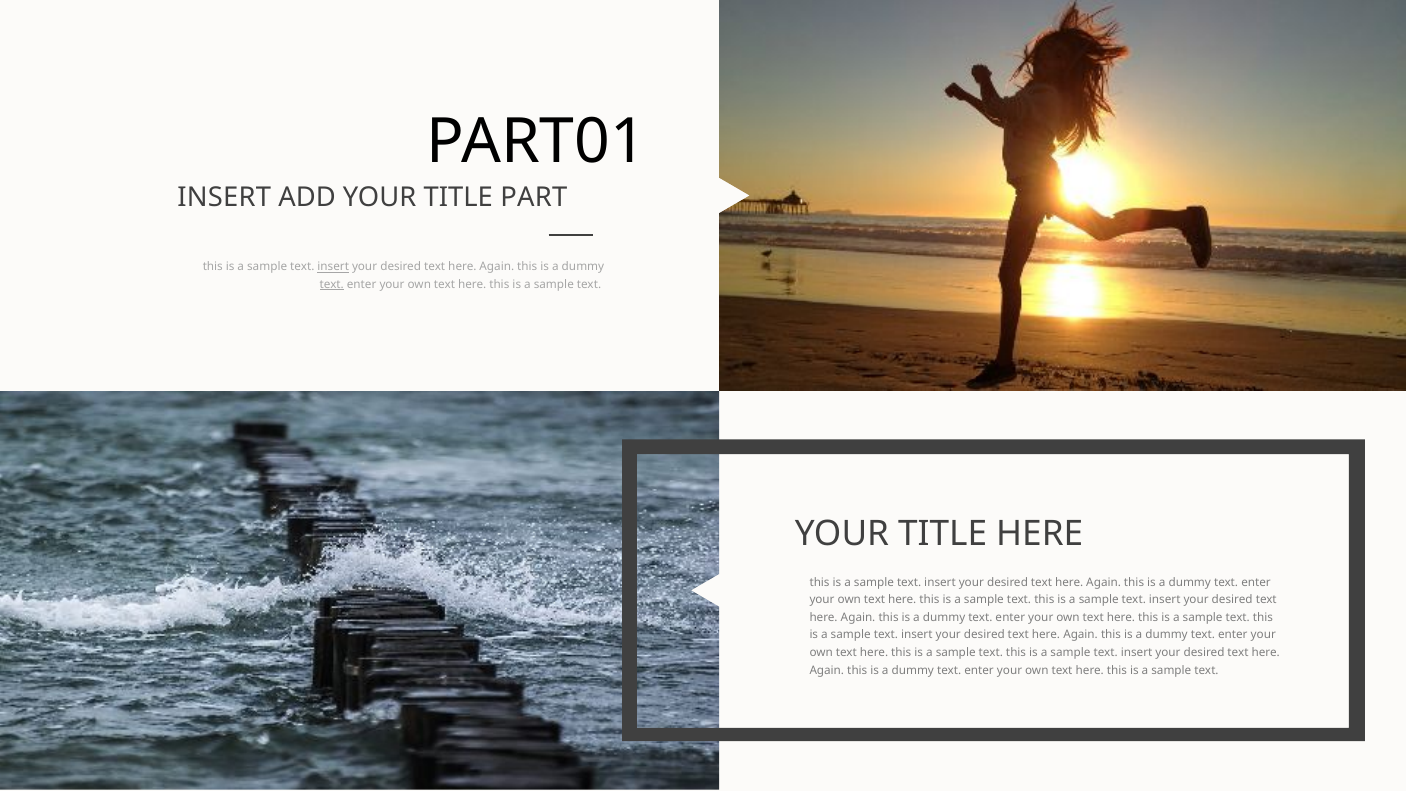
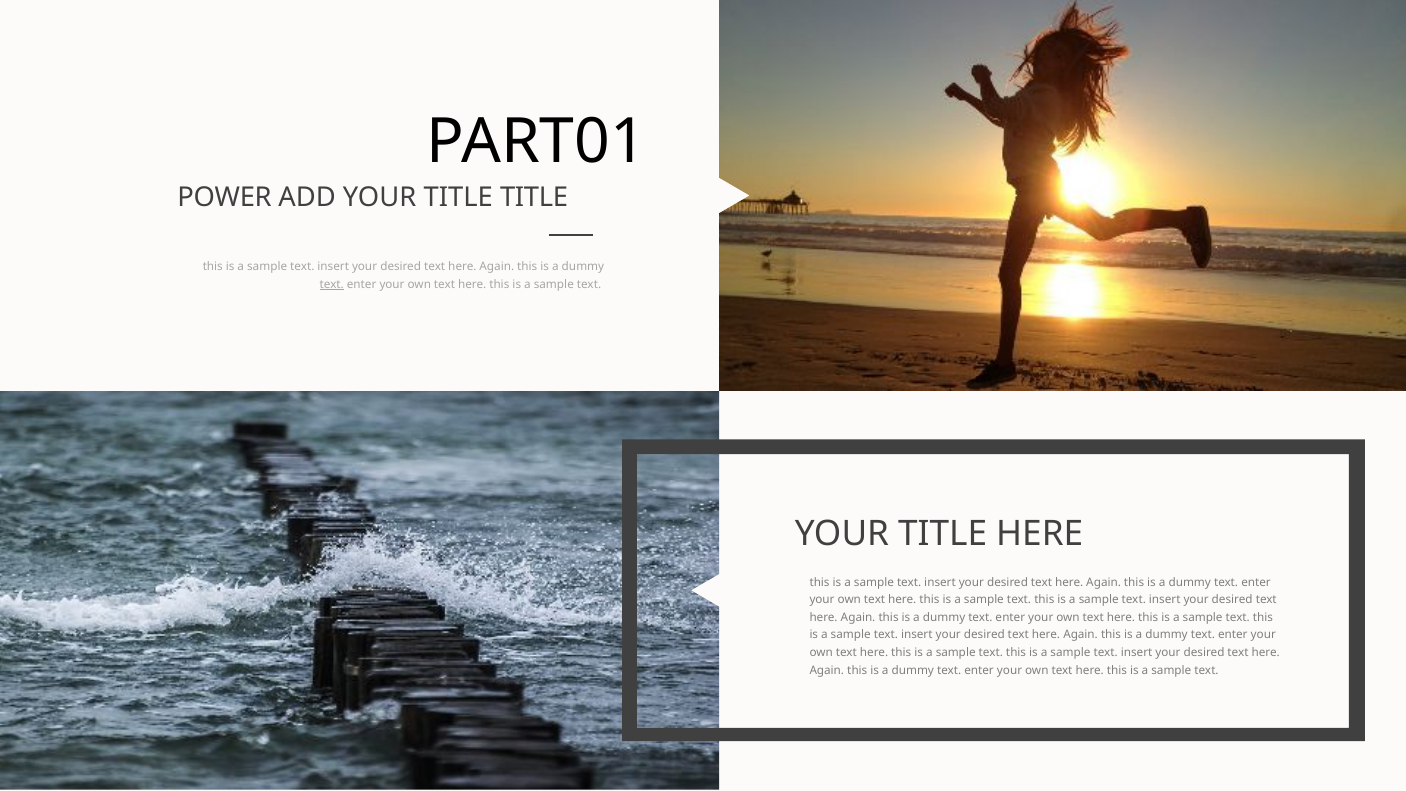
INSERT: INSERT -> POWER (224, 198)
TITLE PART: PART -> TITLE (534, 198)
insert underline: present -> none (333, 267)
